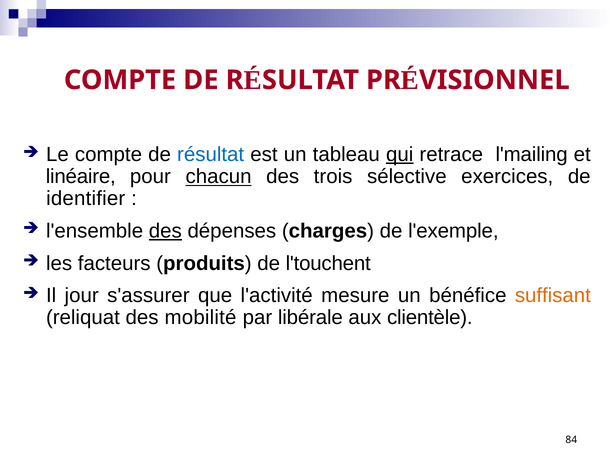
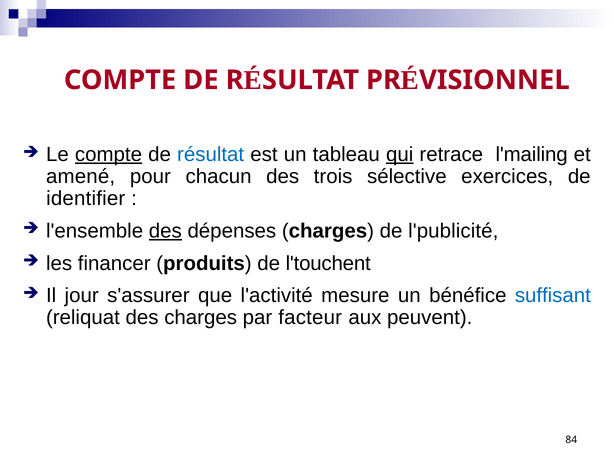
compte underline: none -> present (108, 155)
linéaire: linéaire -> amené (81, 177)
chacun underline: present -> none (219, 177)
l'exemple: l'exemple -> l'publicité (453, 231)
facteurs: facteurs -> financer (114, 264)
suffisant colour: orange -> blue (553, 296)
des mobilité: mobilité -> charges (201, 318)
libérale: libérale -> facteur (310, 318)
clientèle: clientèle -> peuvent (430, 318)
